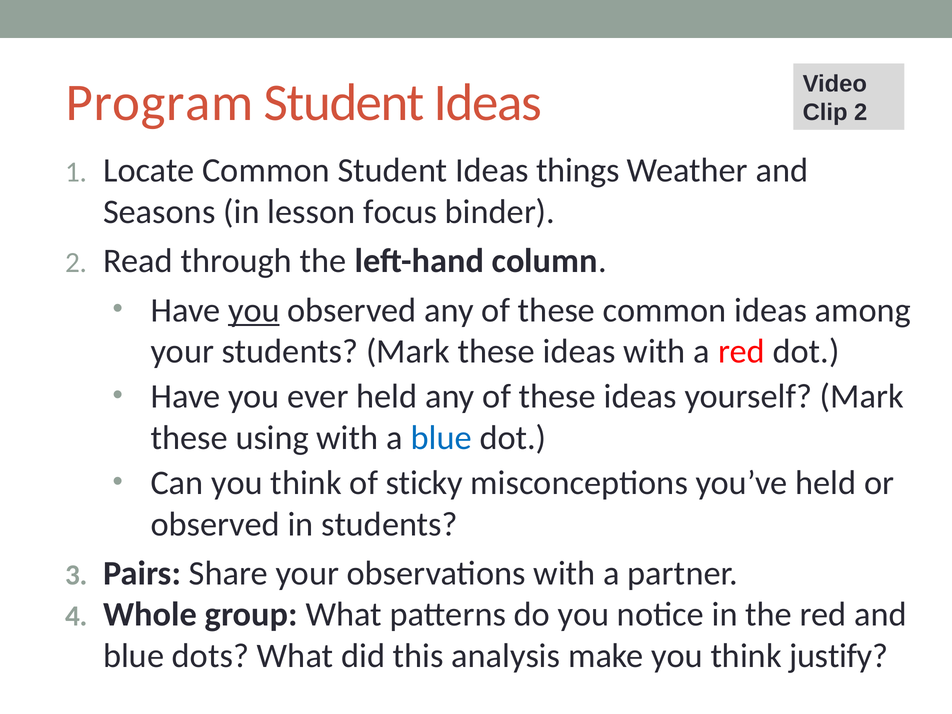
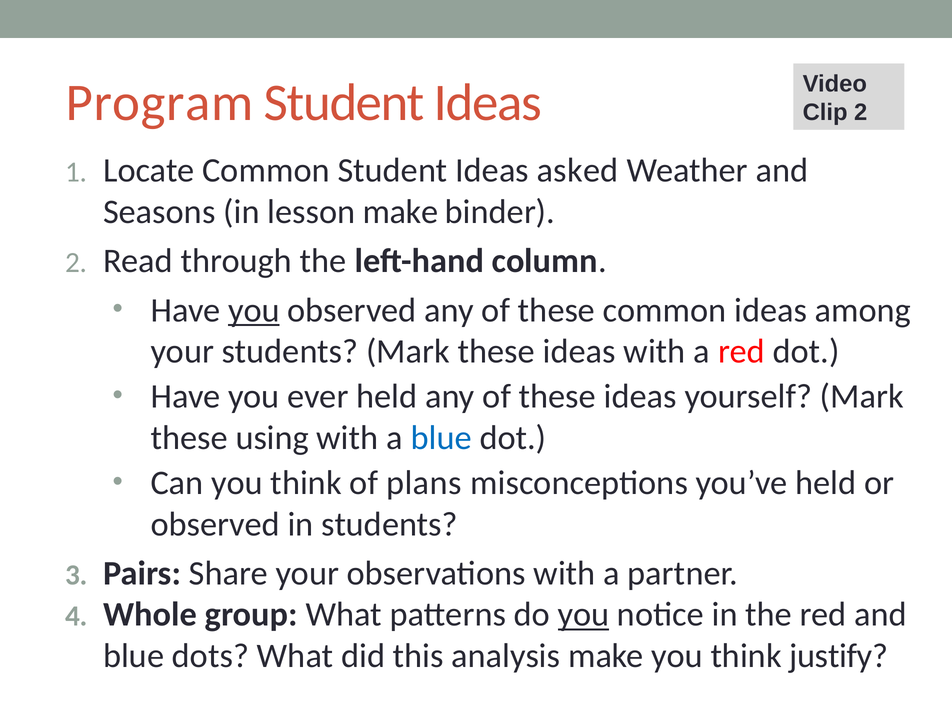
things: things -> asked (578, 171)
lesson focus: focus -> make (400, 212)
sticky: sticky -> plans (424, 483)
you underline: none -> present (584, 615)
